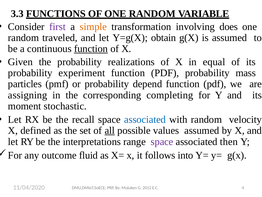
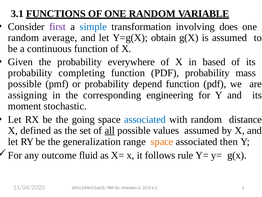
3.3: 3.3 -> 3.1 (17, 14)
simple colour: orange -> blue (93, 27)
traveled: traveled -> average (60, 38)
function underline: present -> none (91, 49)
realizations: realizations -> everywhere (131, 62)
equal: equal -> based (214, 62)
experiment: experiment -> completing (82, 73)
particles: particles -> possible (25, 84)
completing: completing -> engineering (170, 95)
recall: recall -> going (83, 119)
velocity: velocity -> distance (245, 119)
interpretations: interpretations -> generalization (92, 141)
space colour: purple -> orange (162, 141)
into: into -> rule (185, 155)
